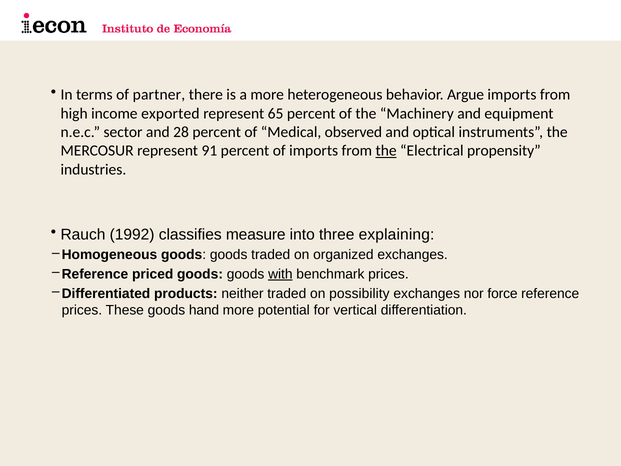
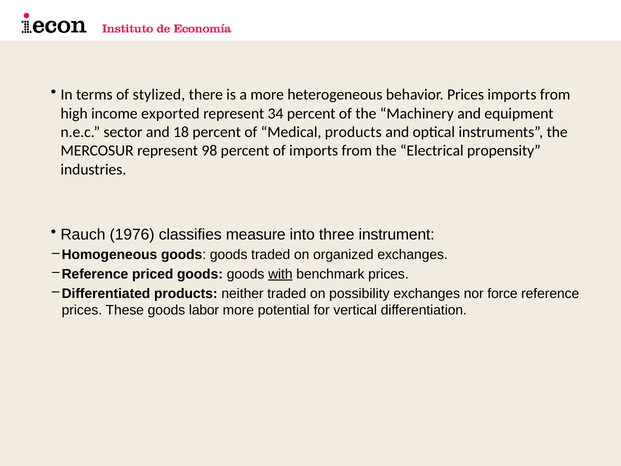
partner: partner -> stylized (159, 95)
behavior Argue: Argue -> Prices (466, 95)
65: 65 -> 34 (276, 113)
28: 28 -> 18 (181, 132)
Medical observed: observed -> products (353, 132)
91: 91 -> 98 (209, 151)
the underline: present -> none (386, 151)
1992: 1992 -> 1976 (132, 234)
explaining: explaining -> instrument (397, 234)
hand: hand -> labor (204, 310)
